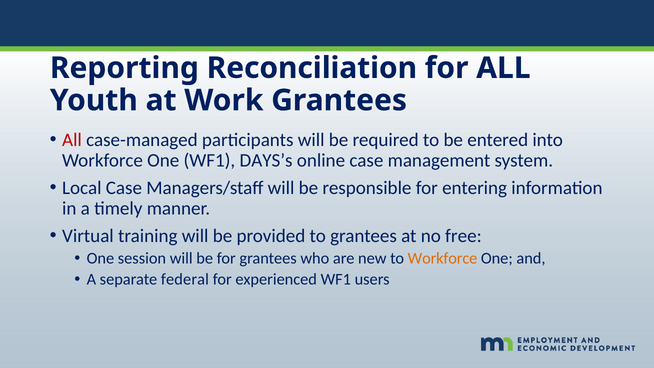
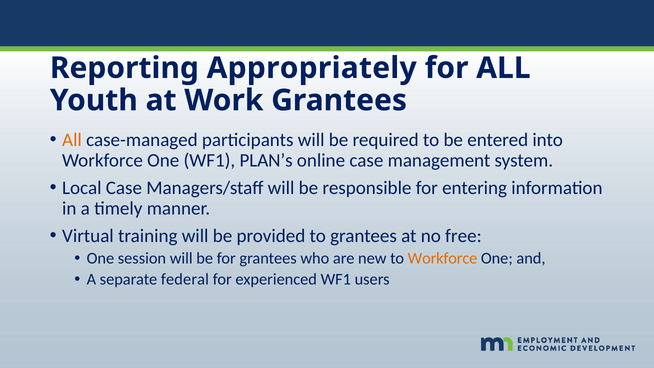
Reconciliation: Reconciliation -> Appropriately (312, 68)
All colour: red -> orange (72, 140)
DAYS’s: DAYS’s -> PLAN’s (266, 160)
